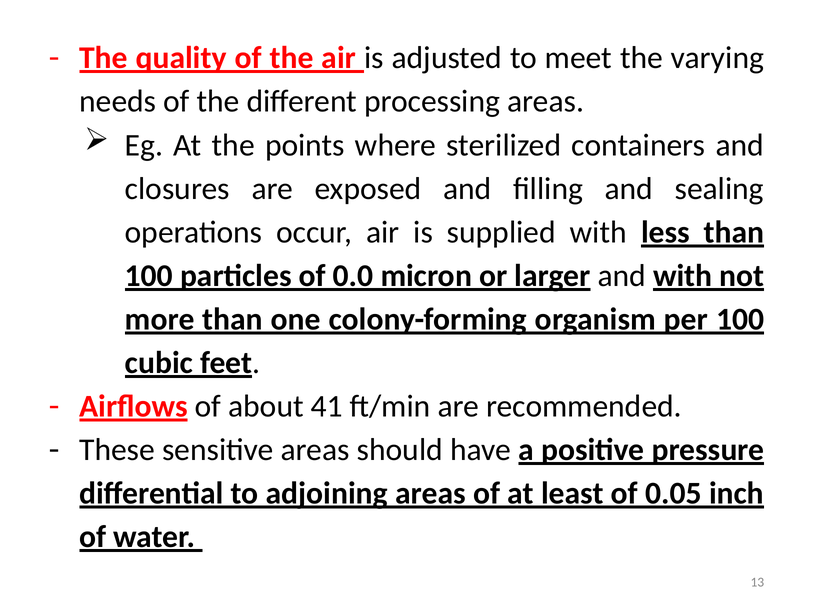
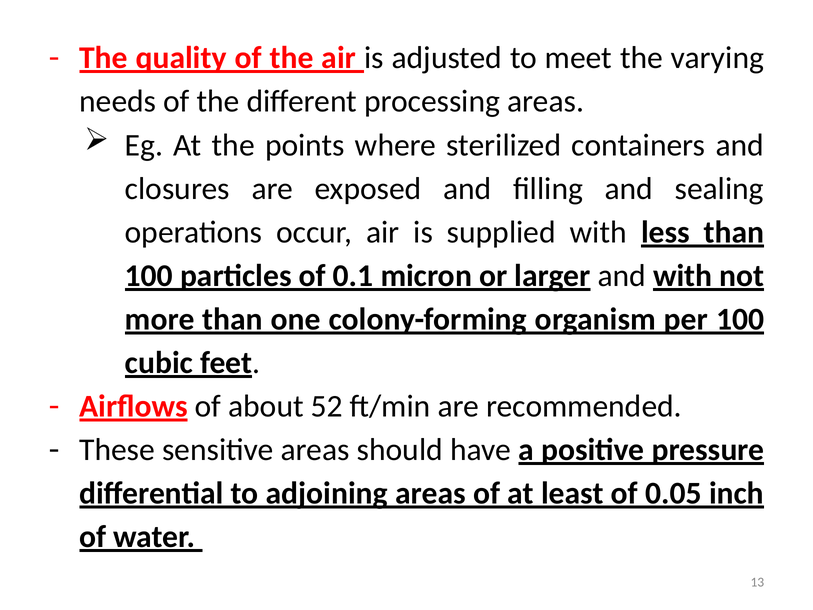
0.0: 0.0 -> 0.1 (353, 276)
41: 41 -> 52 (327, 406)
